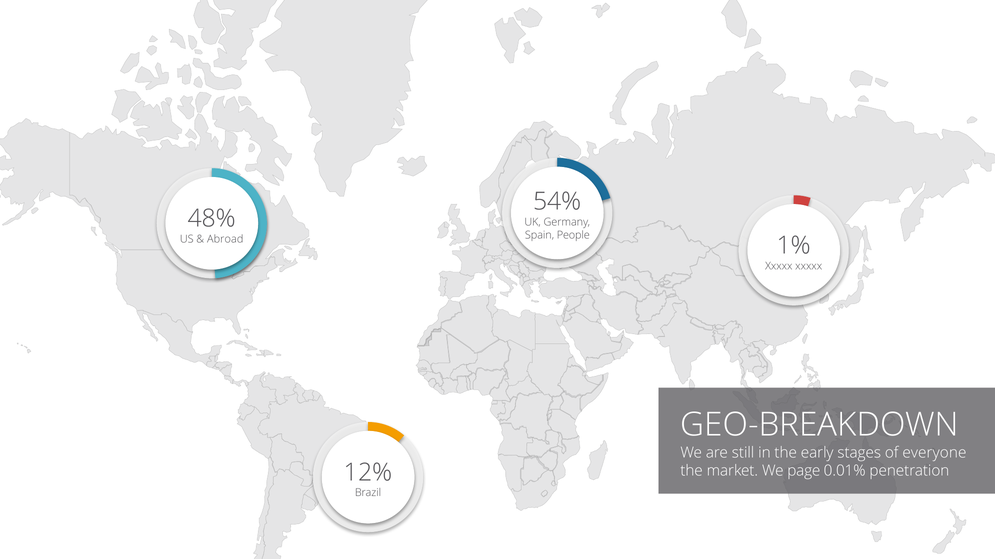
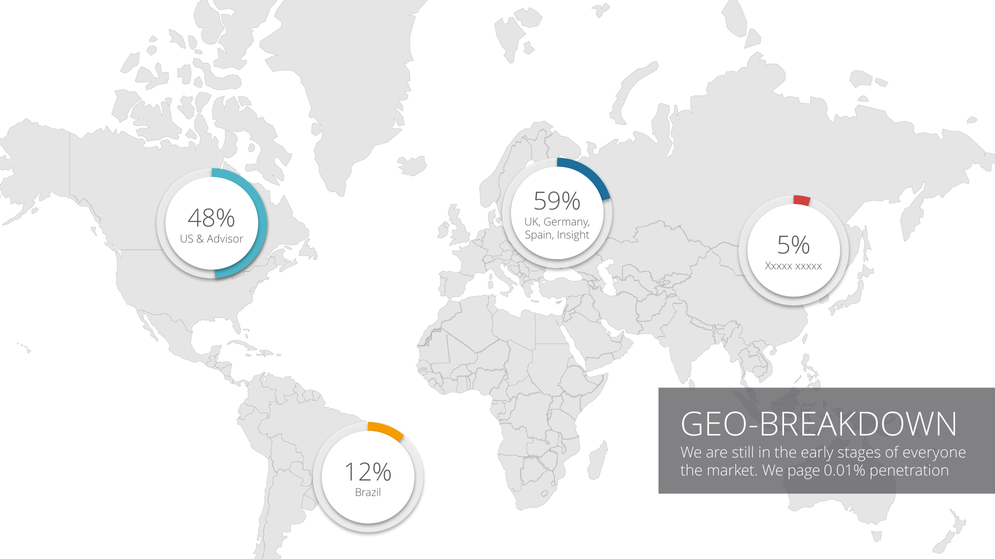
54%: 54% -> 59% (557, 202)
People: People -> Insight (573, 235)
Abroad: Abroad -> Advisor (225, 239)
1%: 1% -> 5% (794, 246)
